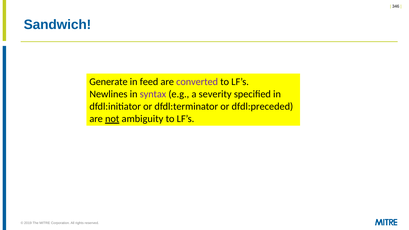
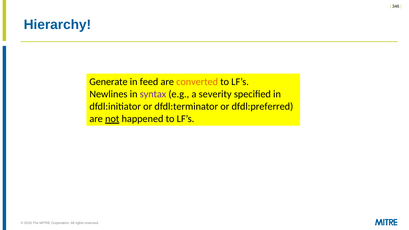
Sandwich: Sandwich -> Hierarchy (57, 25)
converted colour: purple -> orange (197, 82)
dfdl:preceded: dfdl:preceded -> dfdl:preferred (262, 106)
ambiguity: ambiguity -> happened (143, 119)
